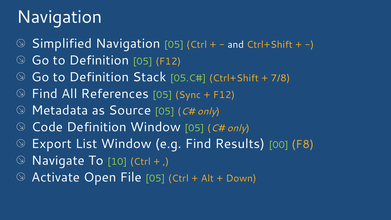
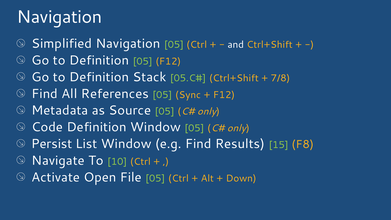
Export: Export -> Persist (52, 144)
00: 00 -> 15 (279, 145)
